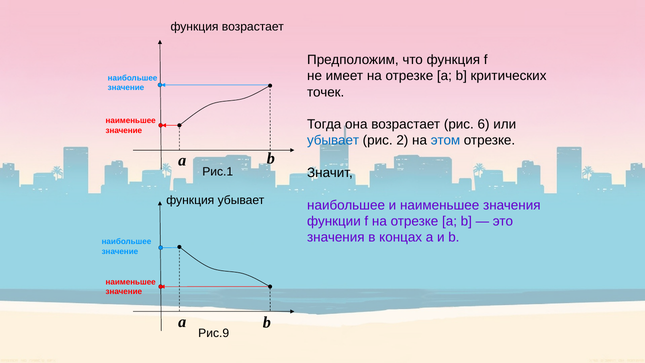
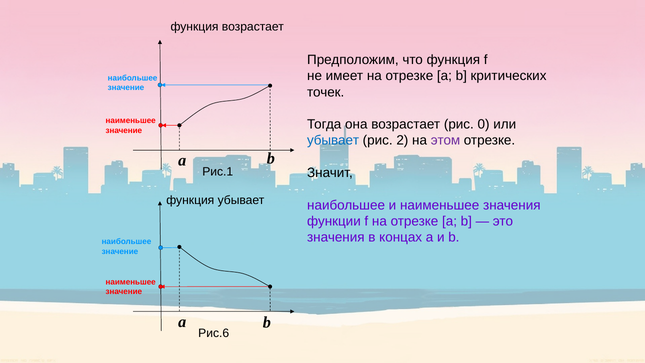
6: 6 -> 0 (484, 124)
этом colour: blue -> purple (445, 140)
Рис.9: Рис.9 -> Рис.6 (214, 333)
